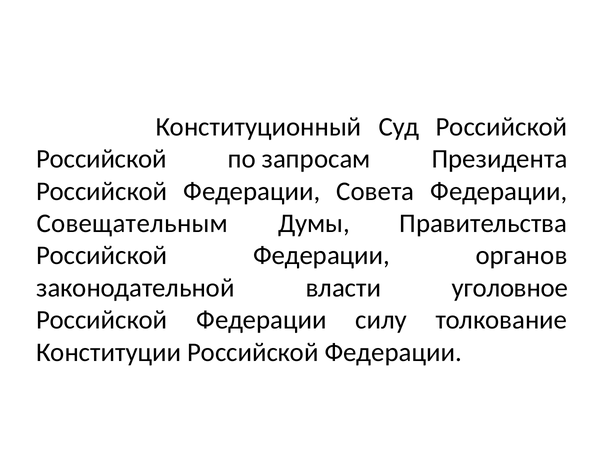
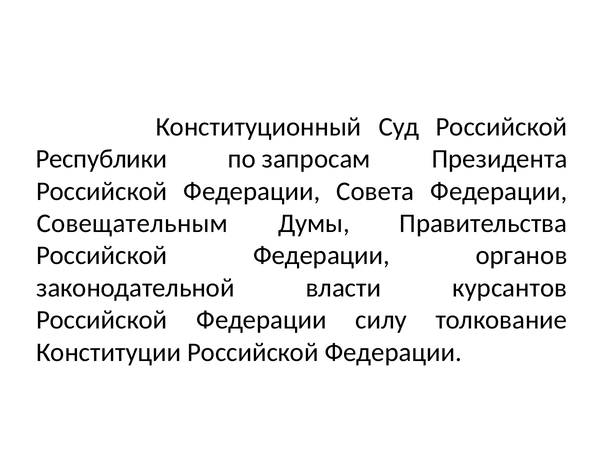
Российской: Российской -> Республики (102, 159)
уголовное: уголовное -> курсантов (510, 288)
